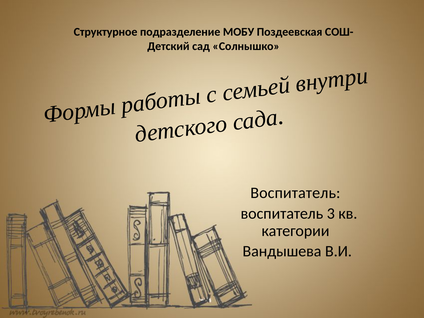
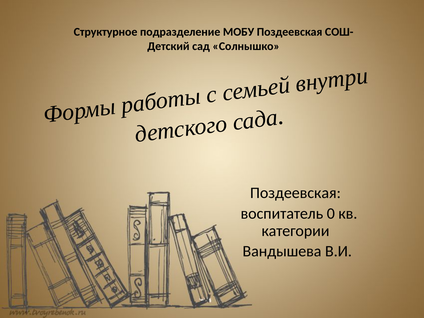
Воспитатель: Воспитатель -> Поздеевская (295, 193)
3: 3 -> 0 (331, 214)
